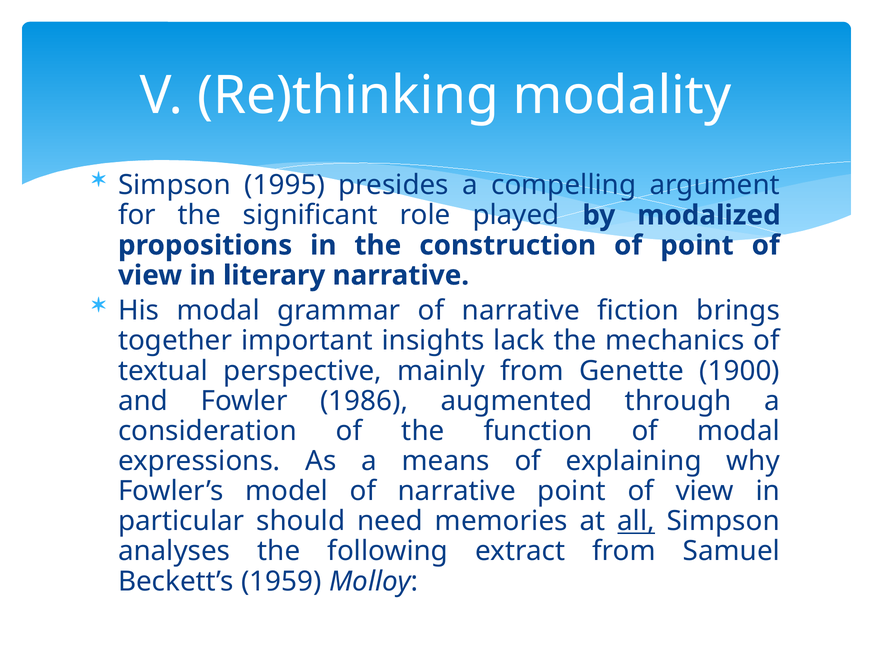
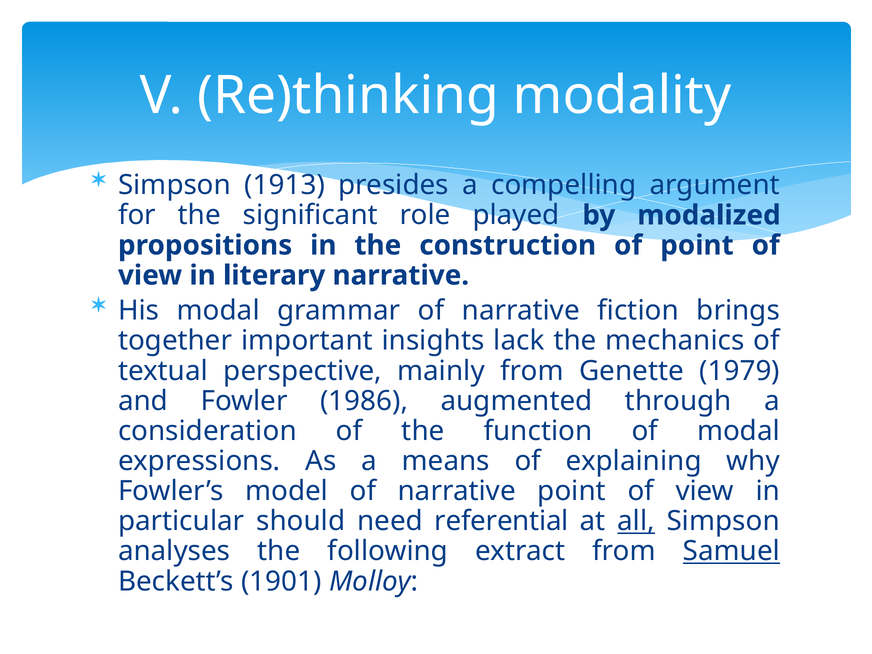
1995: 1995 -> 1913 (285, 185)
1900: 1900 -> 1979 (740, 371)
memories: memories -> referential (501, 521)
Samuel underline: none -> present (731, 551)
1959: 1959 -> 1901 (281, 581)
